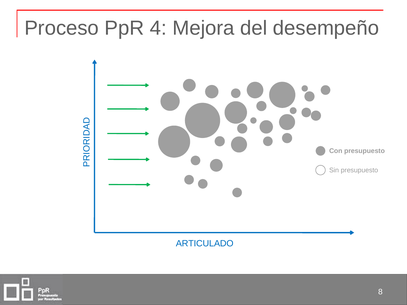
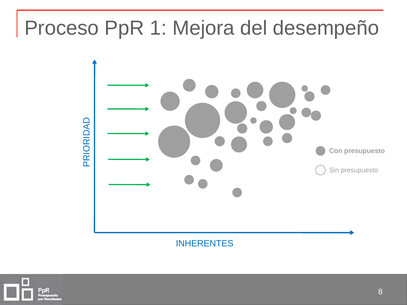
4: 4 -> 1 (158, 28)
ARTICULADO: ARTICULADO -> INHERENTES (205, 244)
